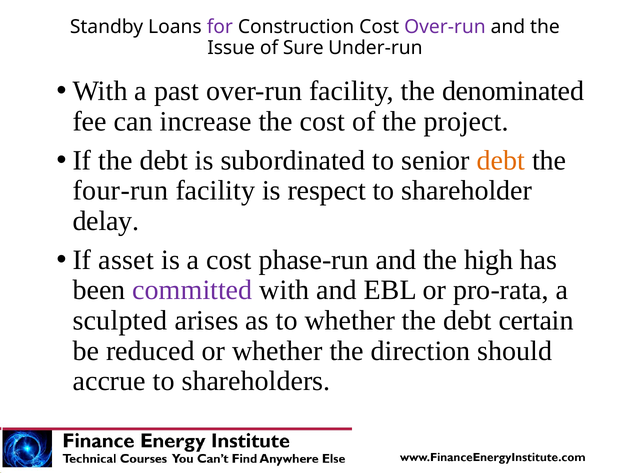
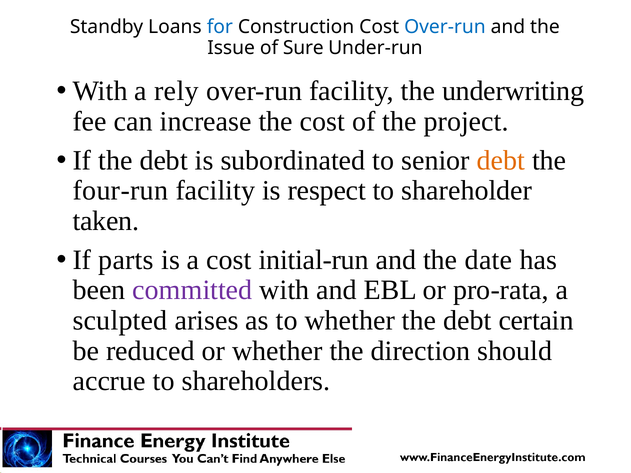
for colour: purple -> blue (220, 27)
Over-run colour: purple -> blue (445, 27)
past: past -> rely (176, 91)
denominated: denominated -> underwriting (513, 91)
delay: delay -> taken (106, 221)
asset: asset -> parts (126, 260)
phase-run: phase-run -> initial-run (314, 260)
high: high -> date (488, 260)
